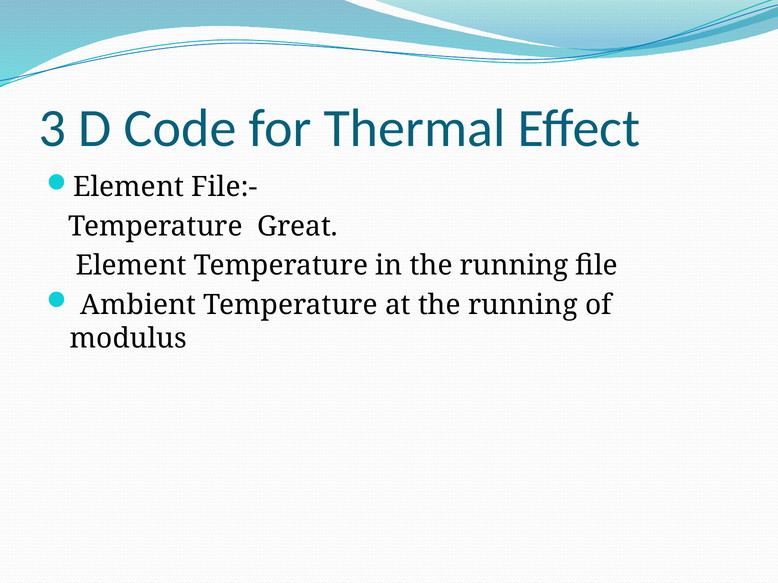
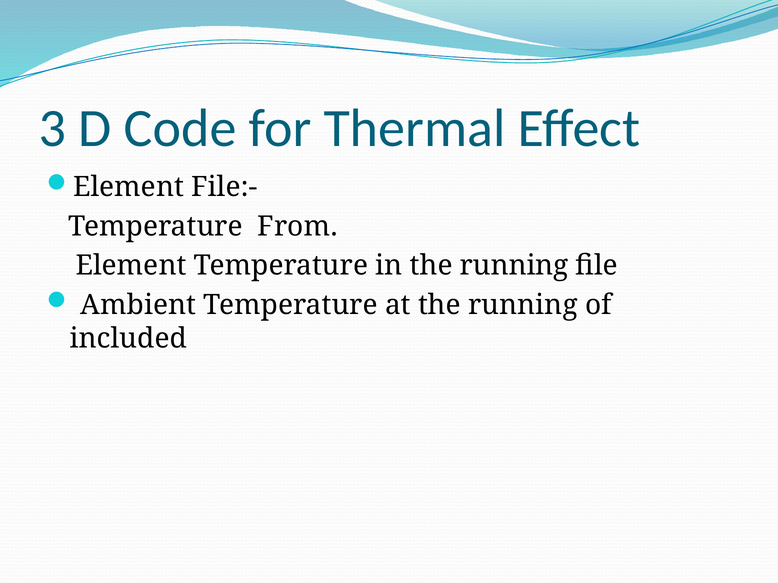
Great: Great -> From (297, 227)
modulus: modulus -> included (128, 339)
